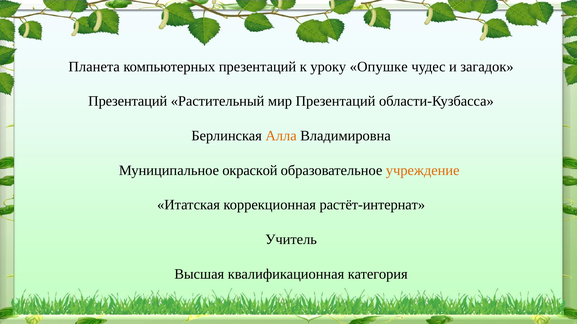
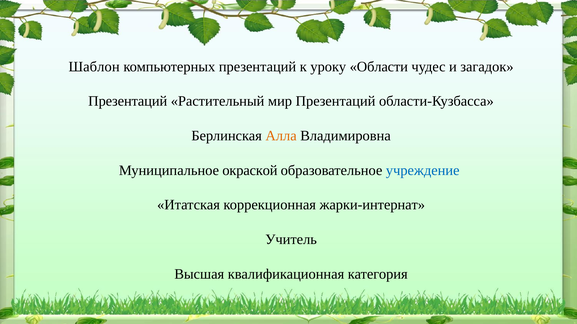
Планета: Планета -> Шаблон (94, 67)
Опушке: Опушке -> Области (379, 67)
учреждение colour: orange -> blue (423, 171)
растёт-интернат: растёт-интернат -> жарки-интернат (372, 205)
